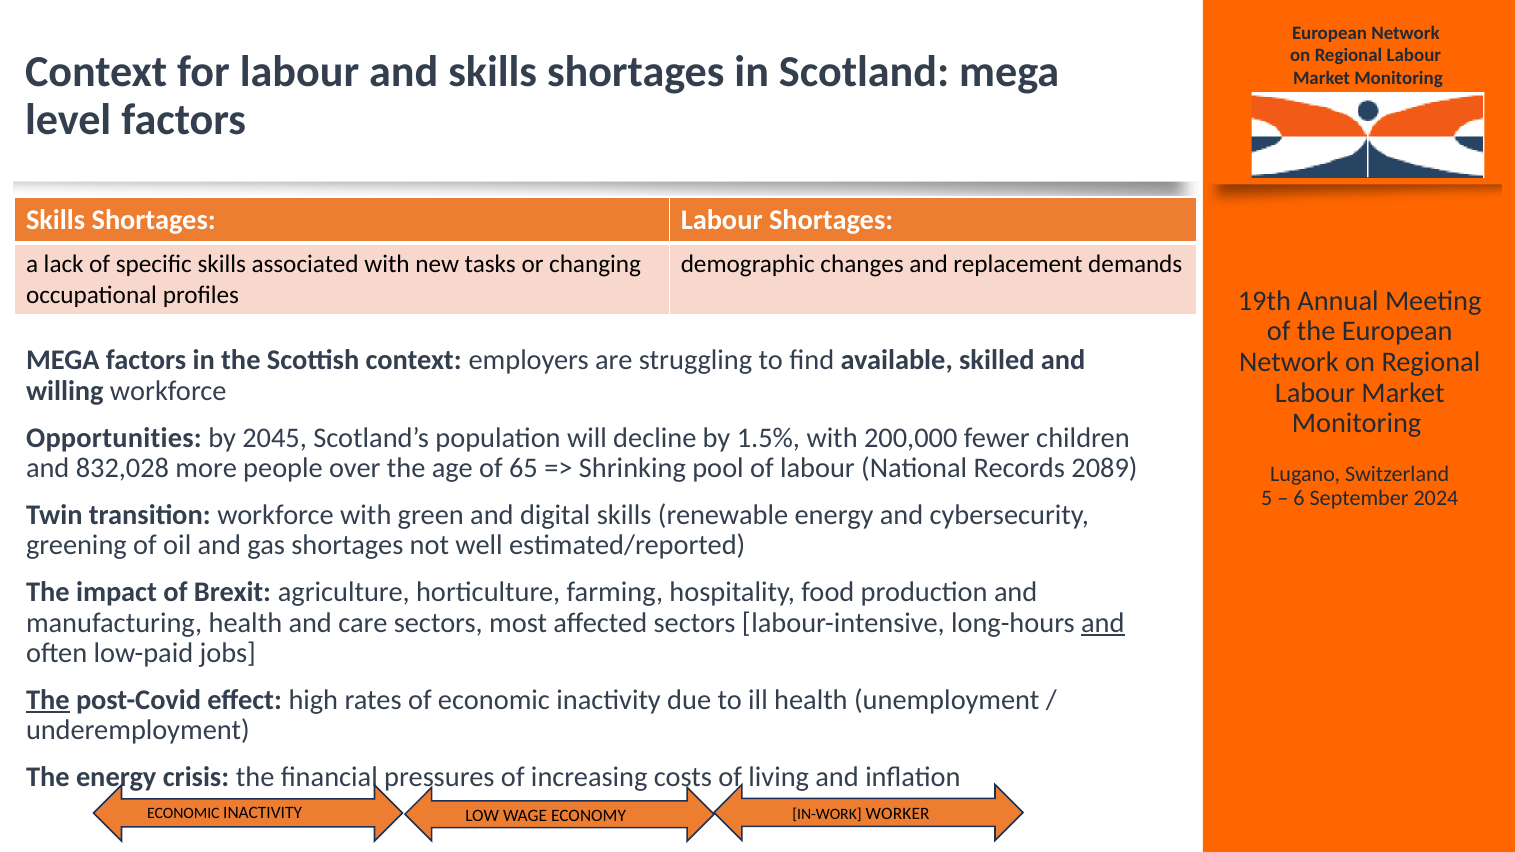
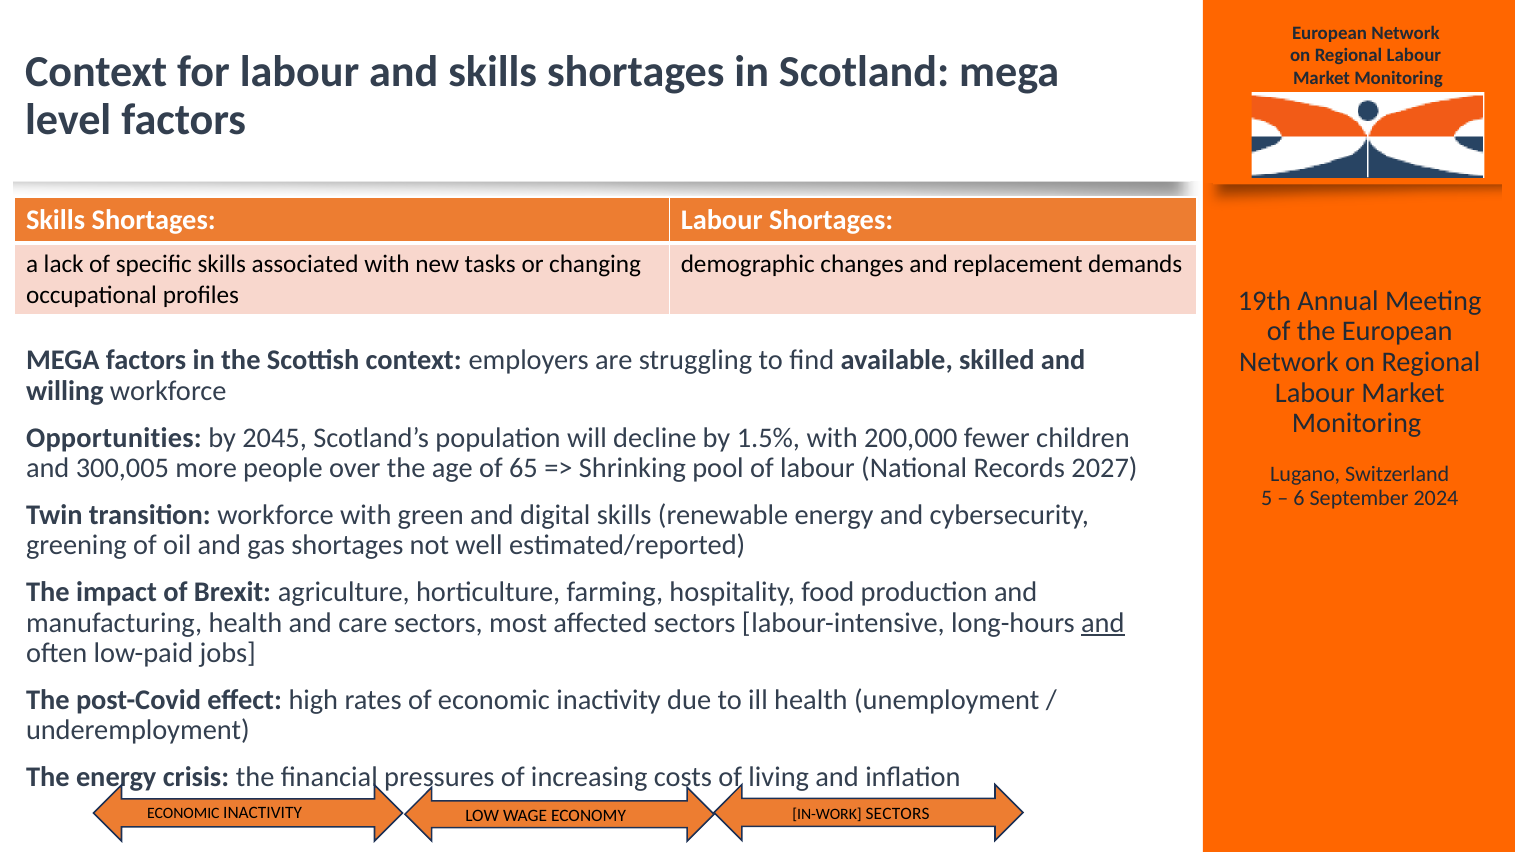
832,028: 832,028 -> 300,005 (122, 469)
2089: 2089 -> 2027 (1104, 469)
The underline: present -> none (48, 700)
IN-WORK WORKER: WORKER -> SECTORS (898, 814)
